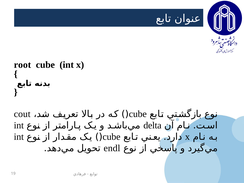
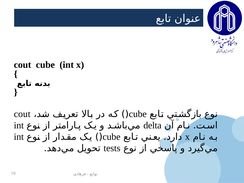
root: root -> cout (23, 65)
endl: endl -> tests (112, 148)
